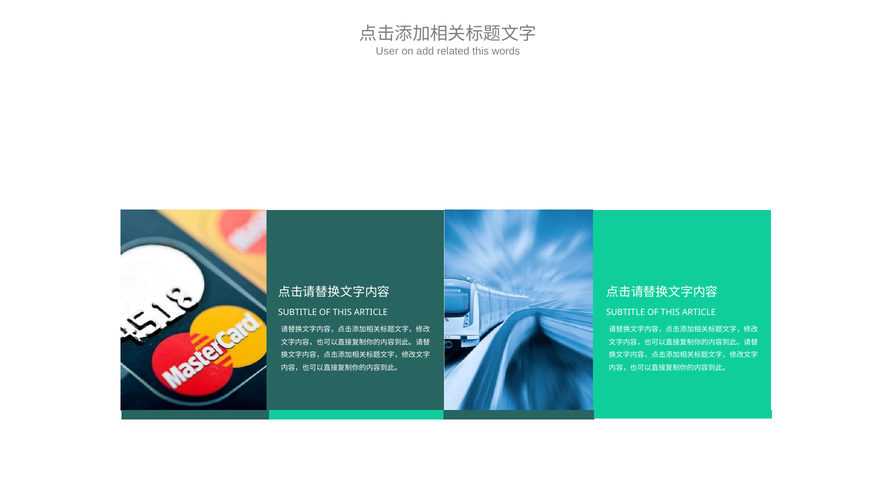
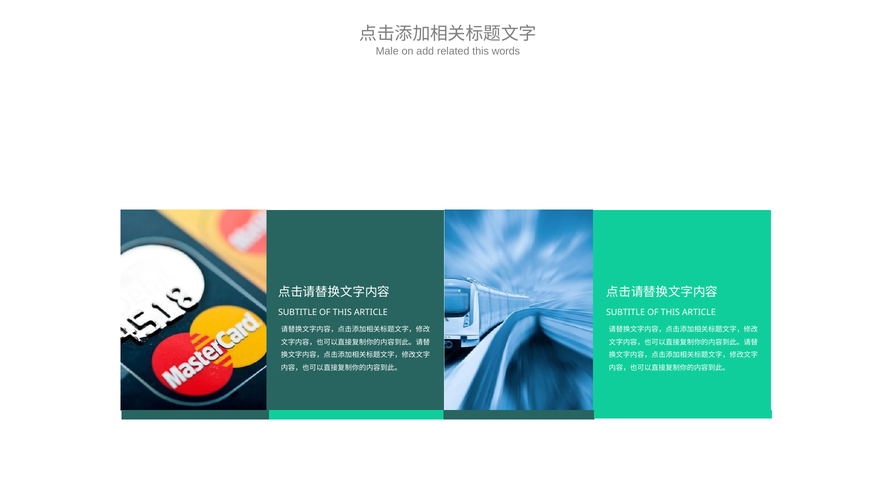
User: User -> Male (387, 51)
